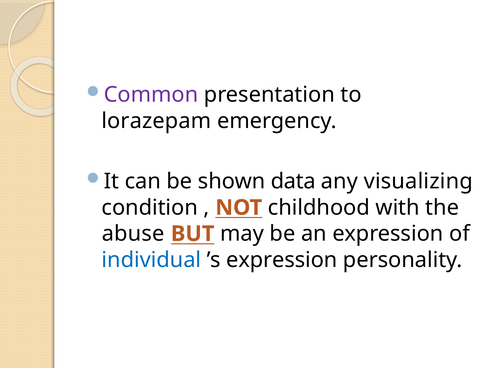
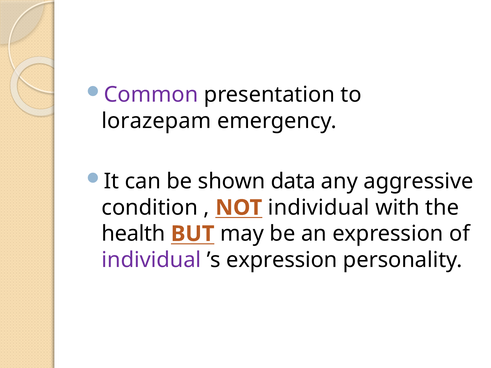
visualizing: visualizing -> aggressive (418, 182)
NOT childhood: childhood -> individual (319, 208)
abuse: abuse -> health (133, 234)
individual colour: blue -> purple (151, 260)
